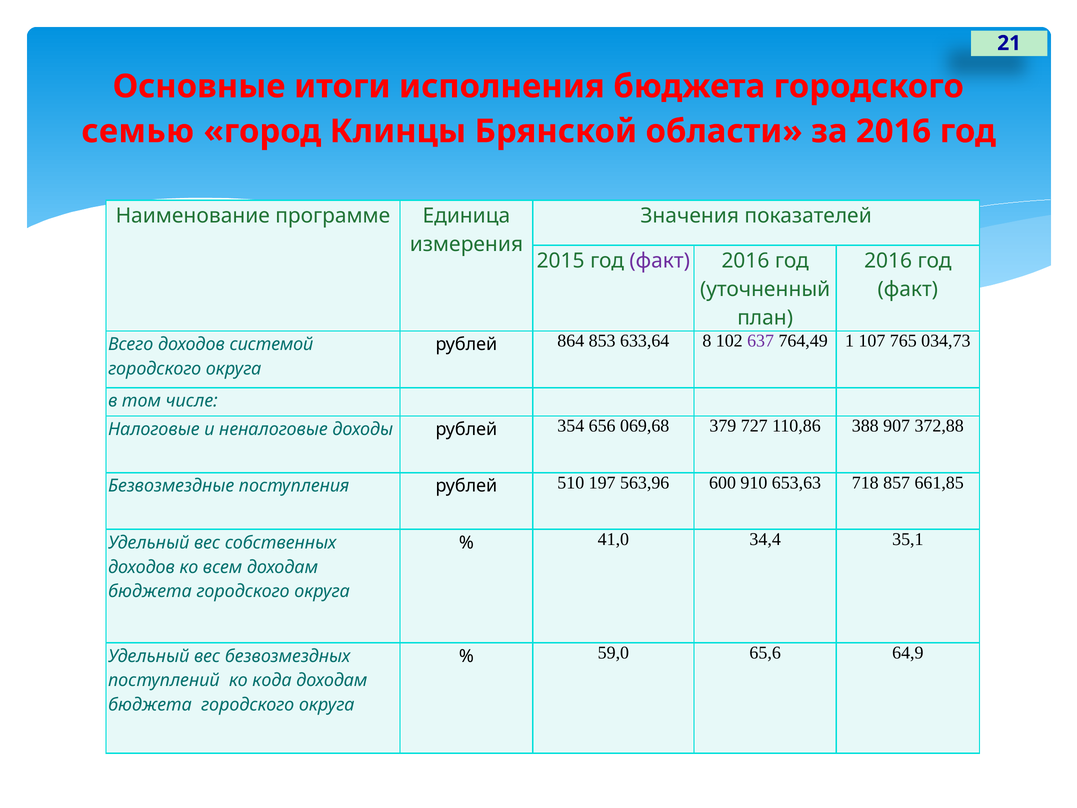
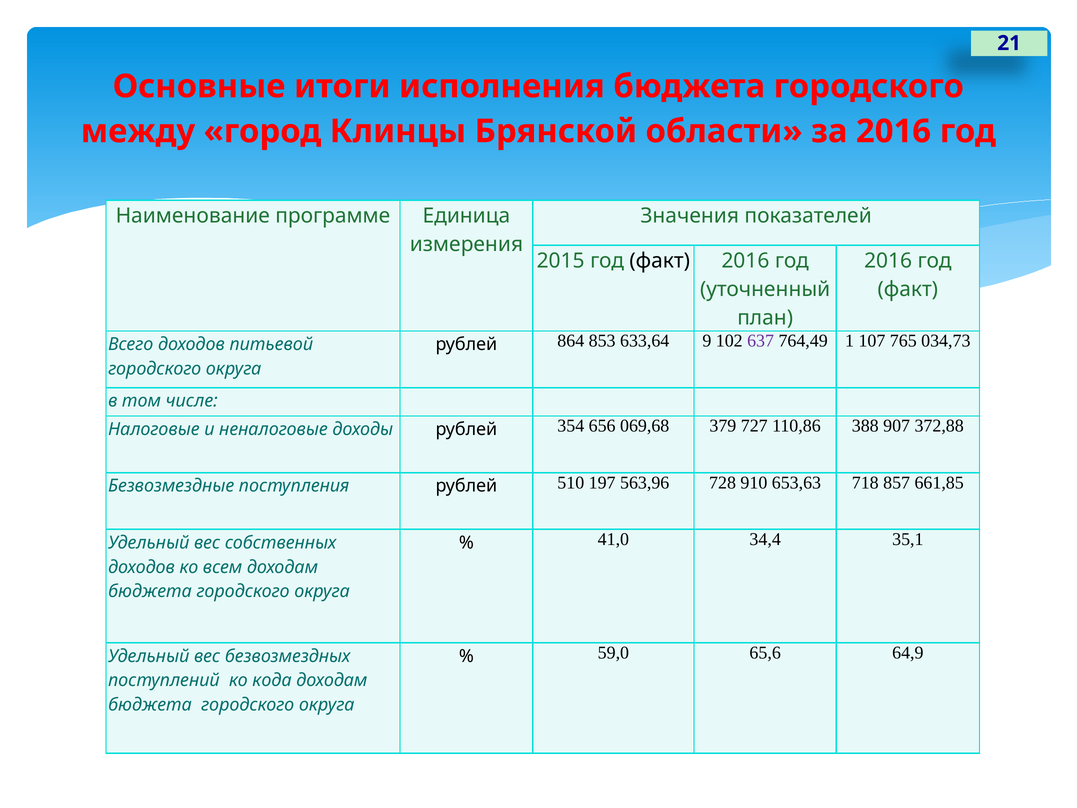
семью: семью -> между (138, 131)
факт colour: purple -> black (660, 261)
системой: системой -> питьевой (271, 344)
8: 8 -> 9 (707, 341)
600: 600 -> 728 (723, 483)
